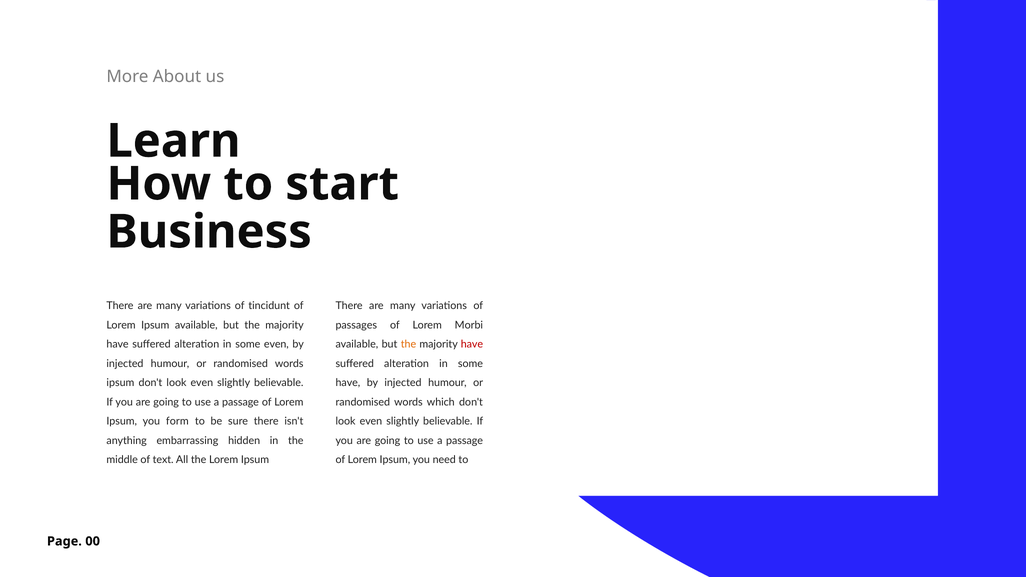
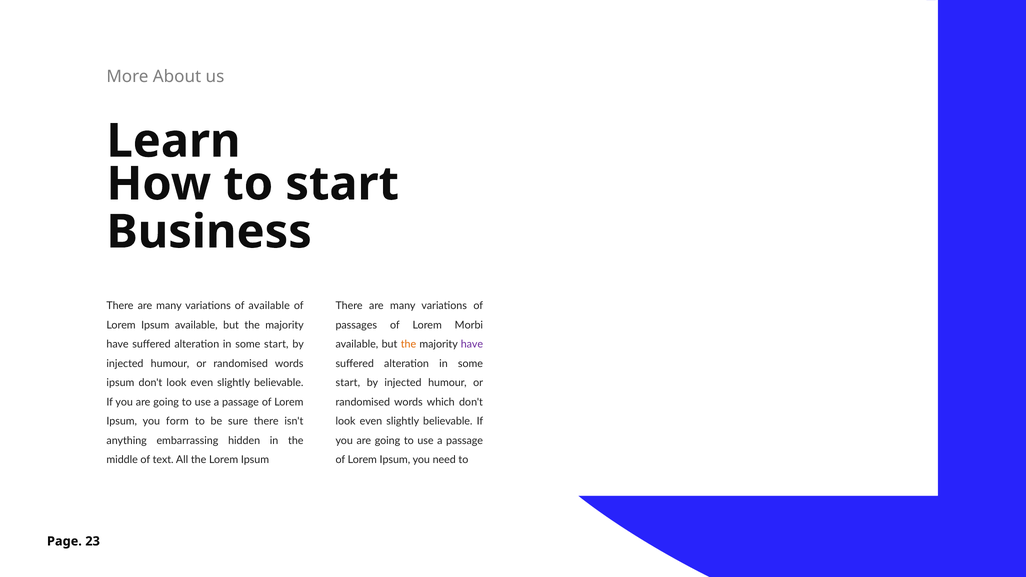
of tincidunt: tincidunt -> available (269, 306)
even: even -> start (276, 344)
have colour: red -> purple (472, 344)
have: have -> start (348, 383)
00: 00 -> 23 (93, 541)
